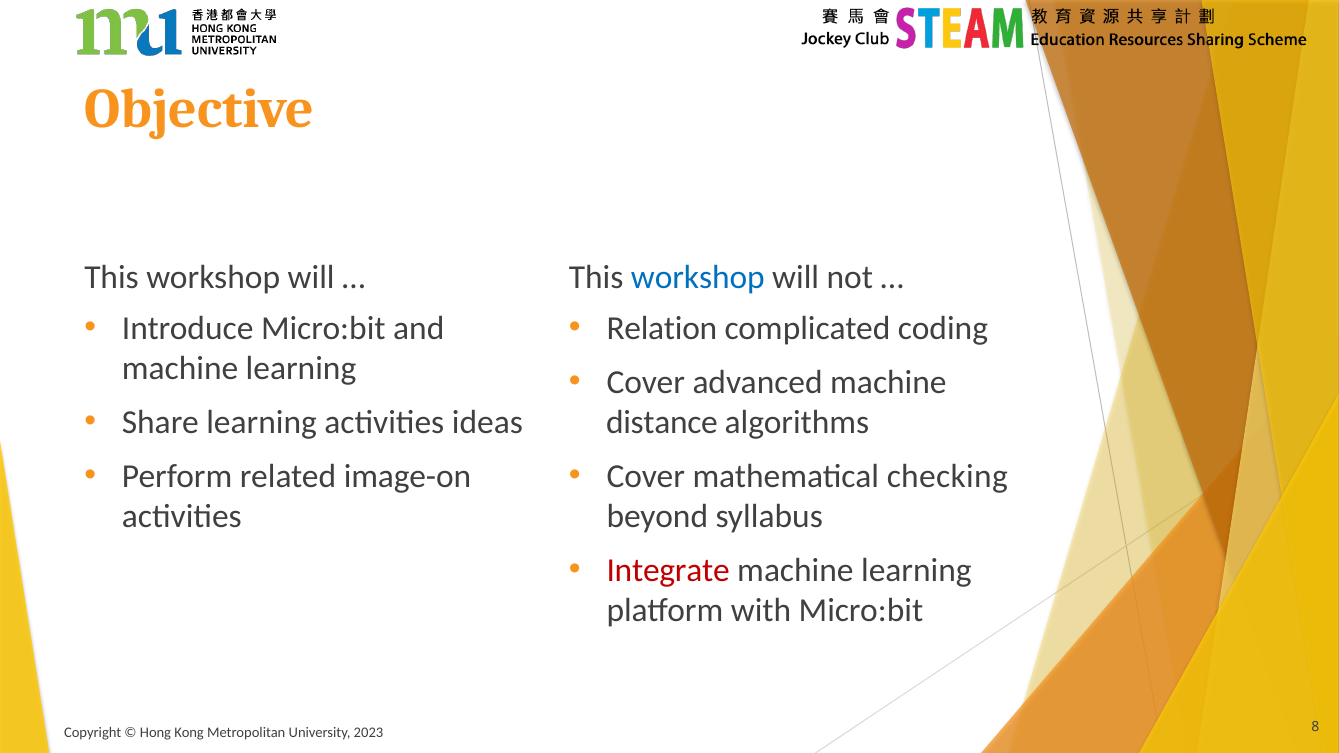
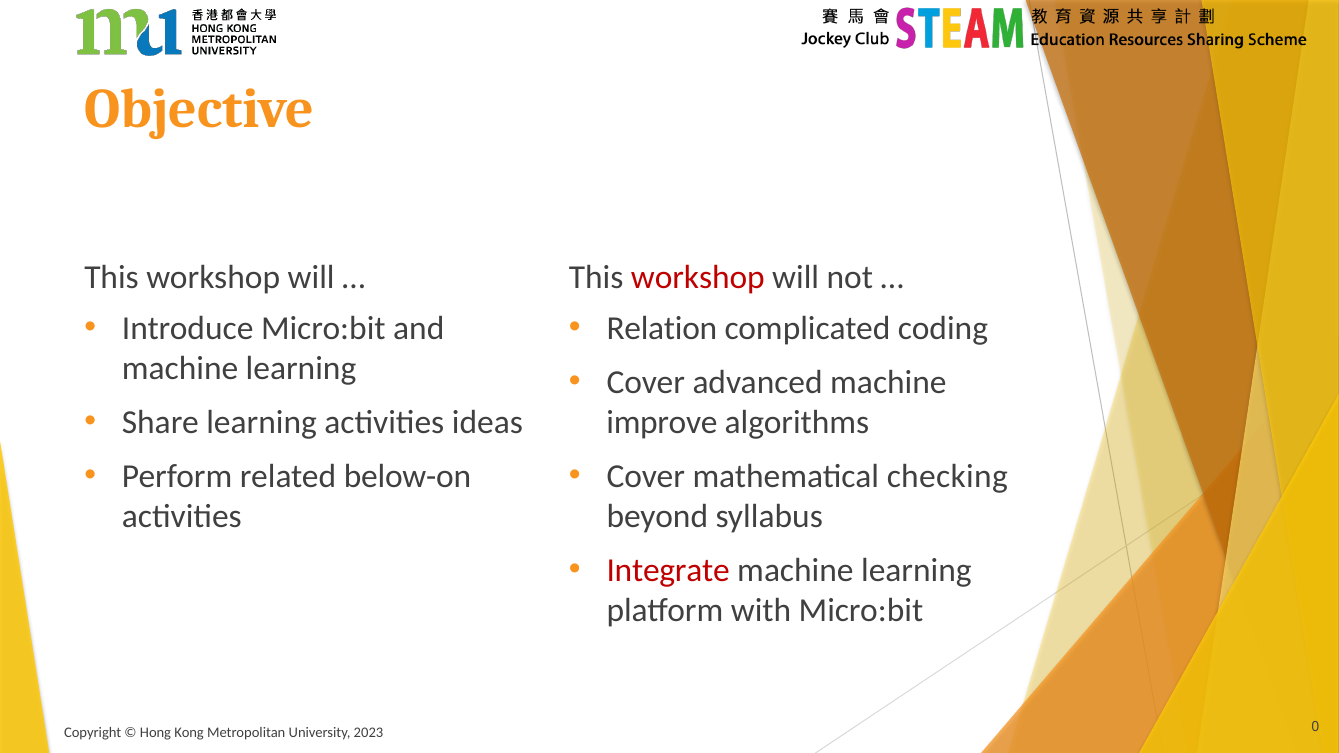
workshop colour: blue -> red (698, 278)
distance: distance -> improve (662, 422)
image-on: image-on -> below-on (407, 476)
8: 8 -> 0 (1315, 727)
